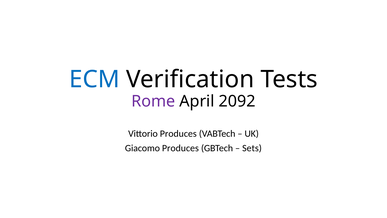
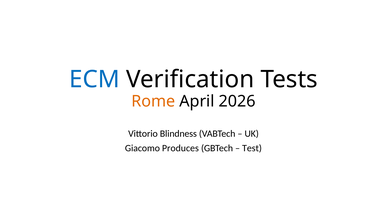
Rome colour: purple -> orange (153, 101)
2092: 2092 -> 2026 (237, 101)
Vittorio Produces: Produces -> Blindness (178, 134)
Sets: Sets -> Test (252, 148)
